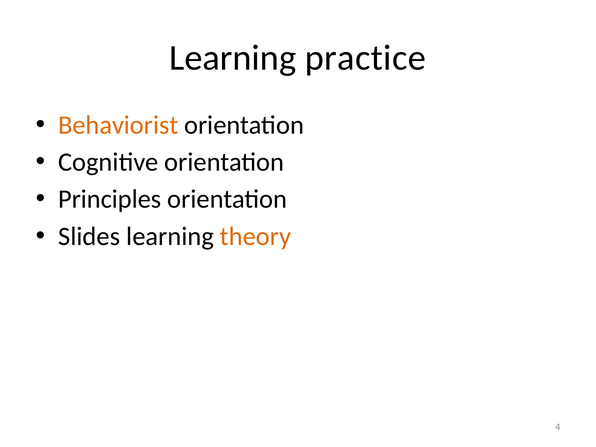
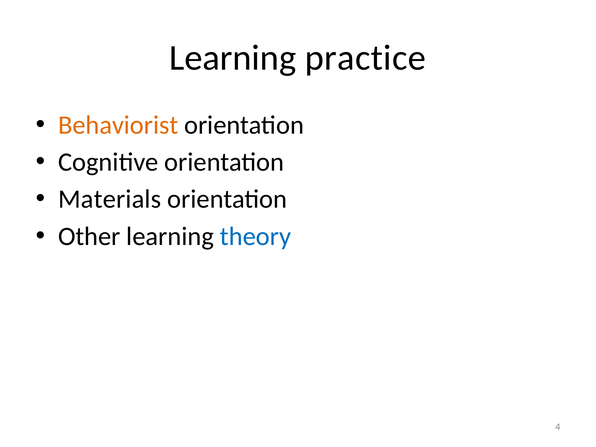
Principles: Principles -> Materials (110, 199)
Slides: Slides -> Other (89, 236)
theory colour: orange -> blue (255, 236)
